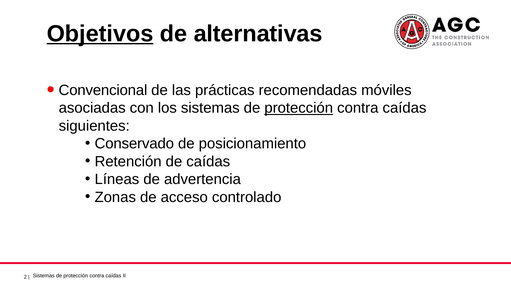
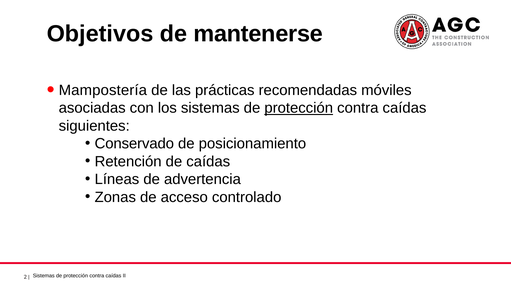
Objetivos underline: present -> none (100, 34)
alternativas: alternativas -> mantenerse (258, 34)
Convencional: Convencional -> Mampostería (103, 90)
